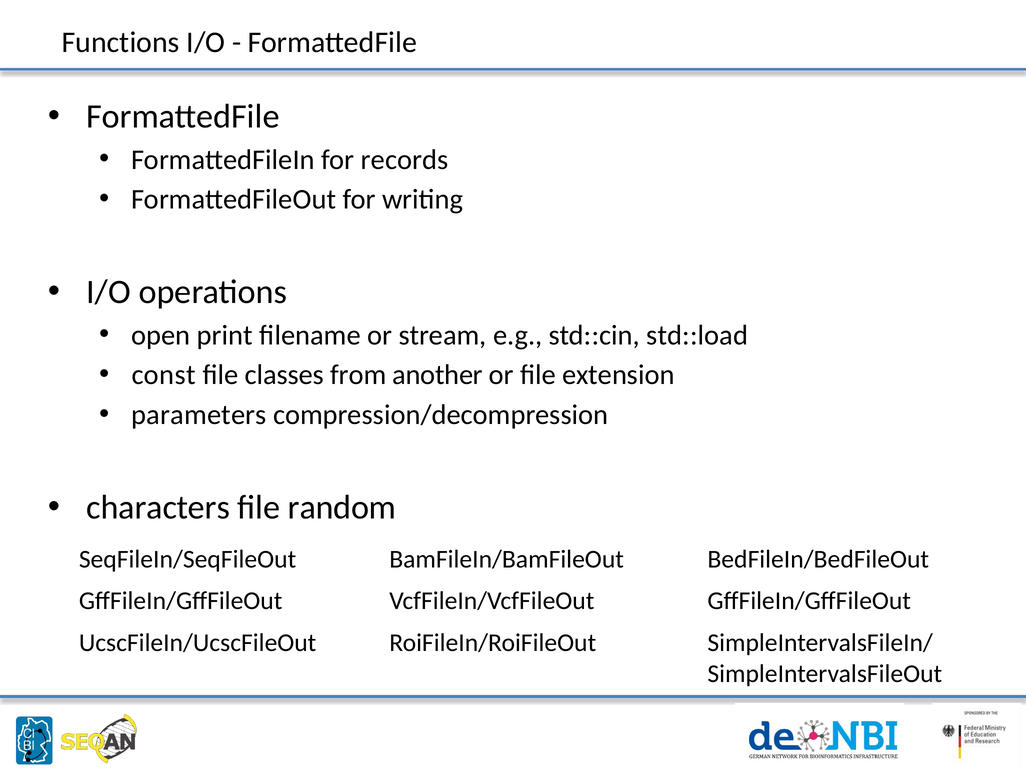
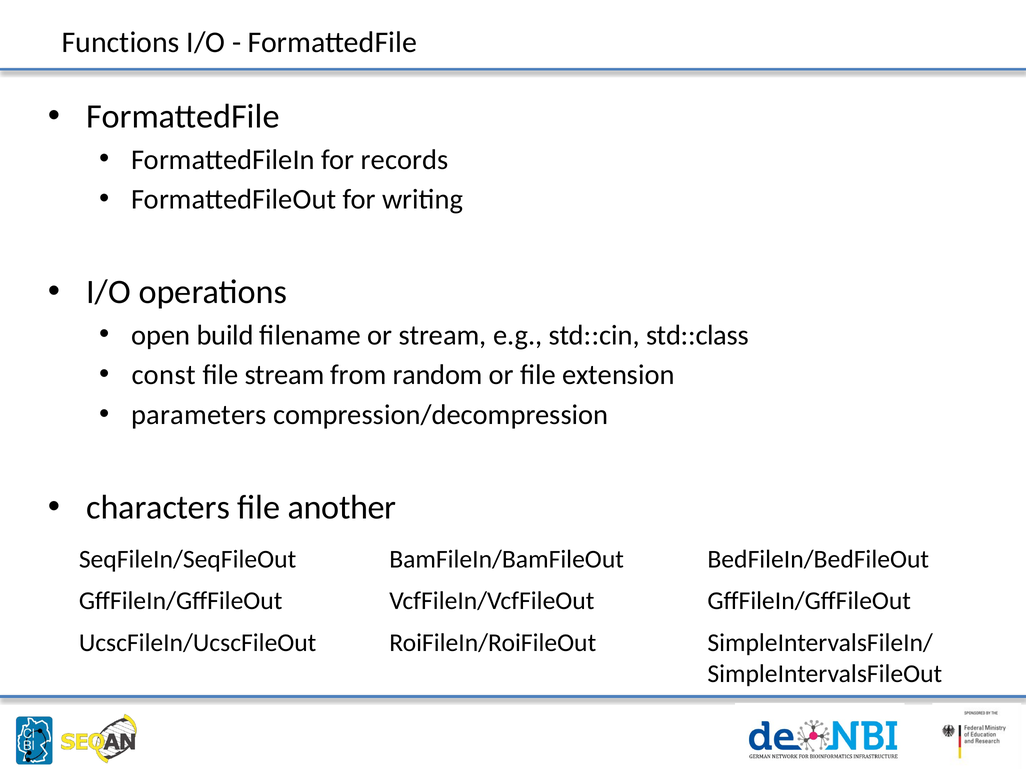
print: print -> build (225, 335)
std::load: std::load -> std::class (697, 335)
file classes: classes -> stream (285, 375)
another: another -> random (438, 375)
random: random -> another (342, 508)
